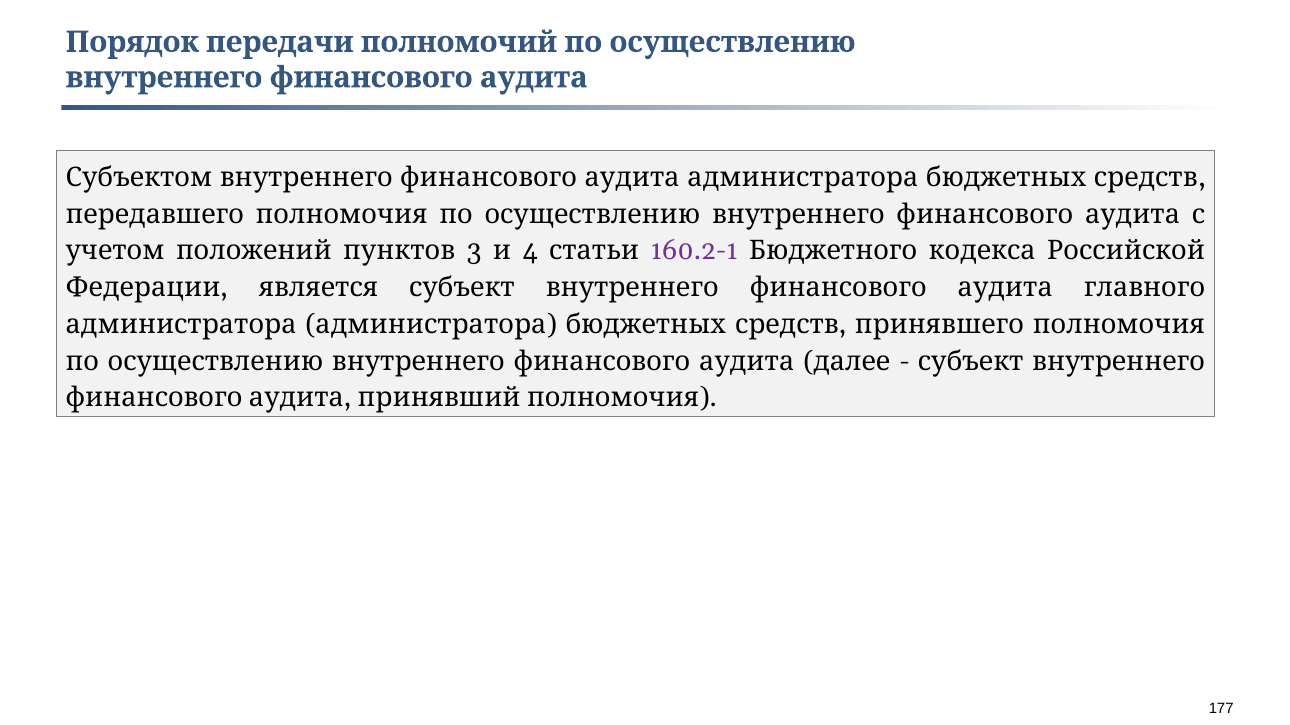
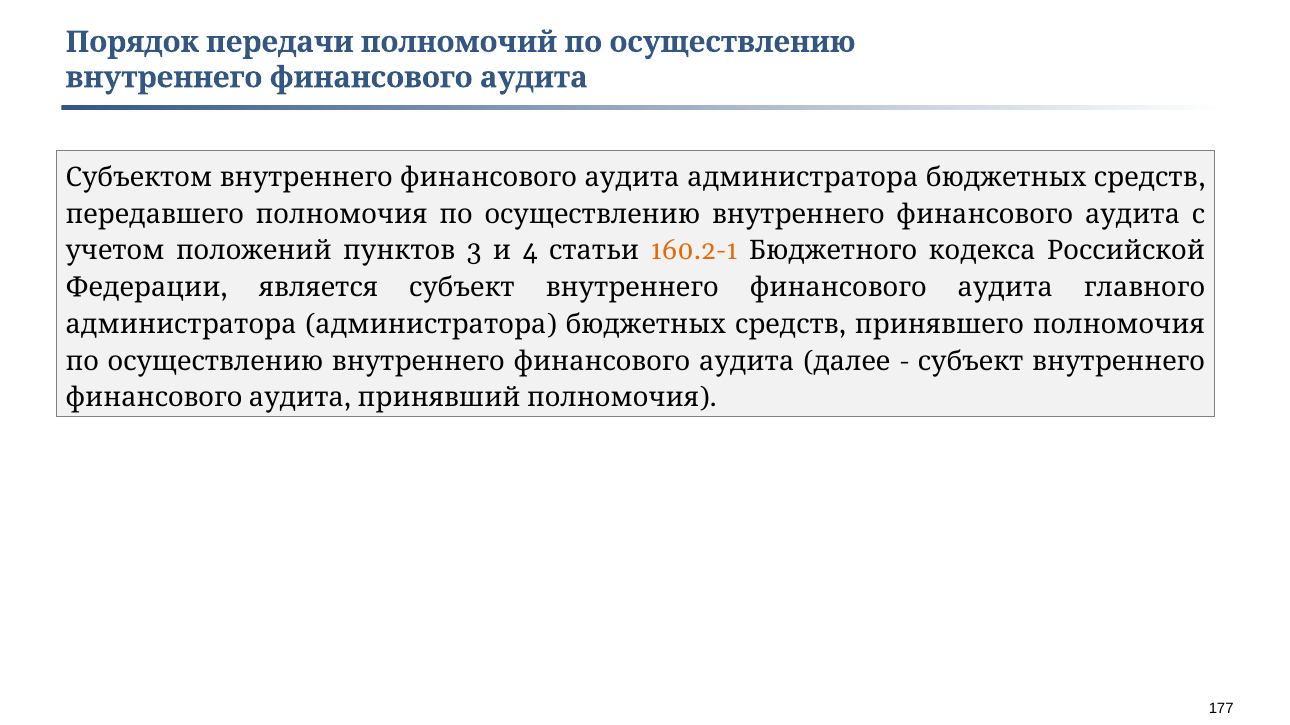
160.2-1 colour: purple -> orange (694, 251)
